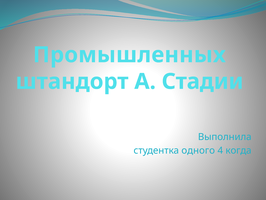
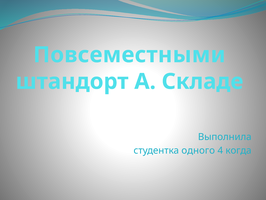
Промышленных: Промышленных -> Повсеместными (129, 55)
Стадии: Стадии -> Складе (202, 81)
